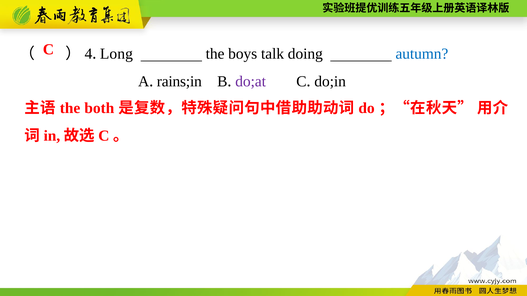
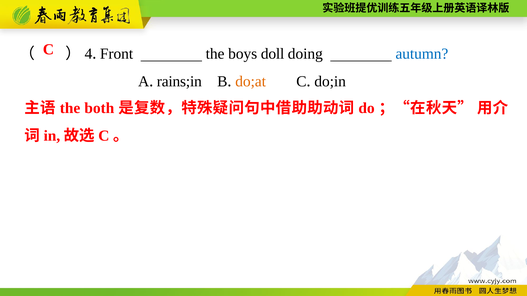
Long: Long -> Front (117, 54)
talk: talk -> doll (273, 54)
do;at colour: purple -> orange (251, 81)
